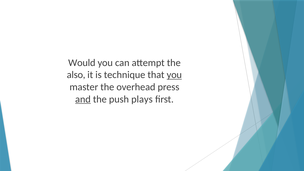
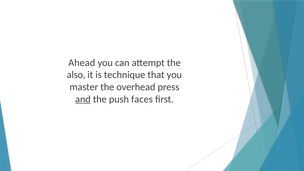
Would: Would -> Ahead (82, 63)
you underline: present -> none (174, 75)
plays: plays -> faces (142, 99)
